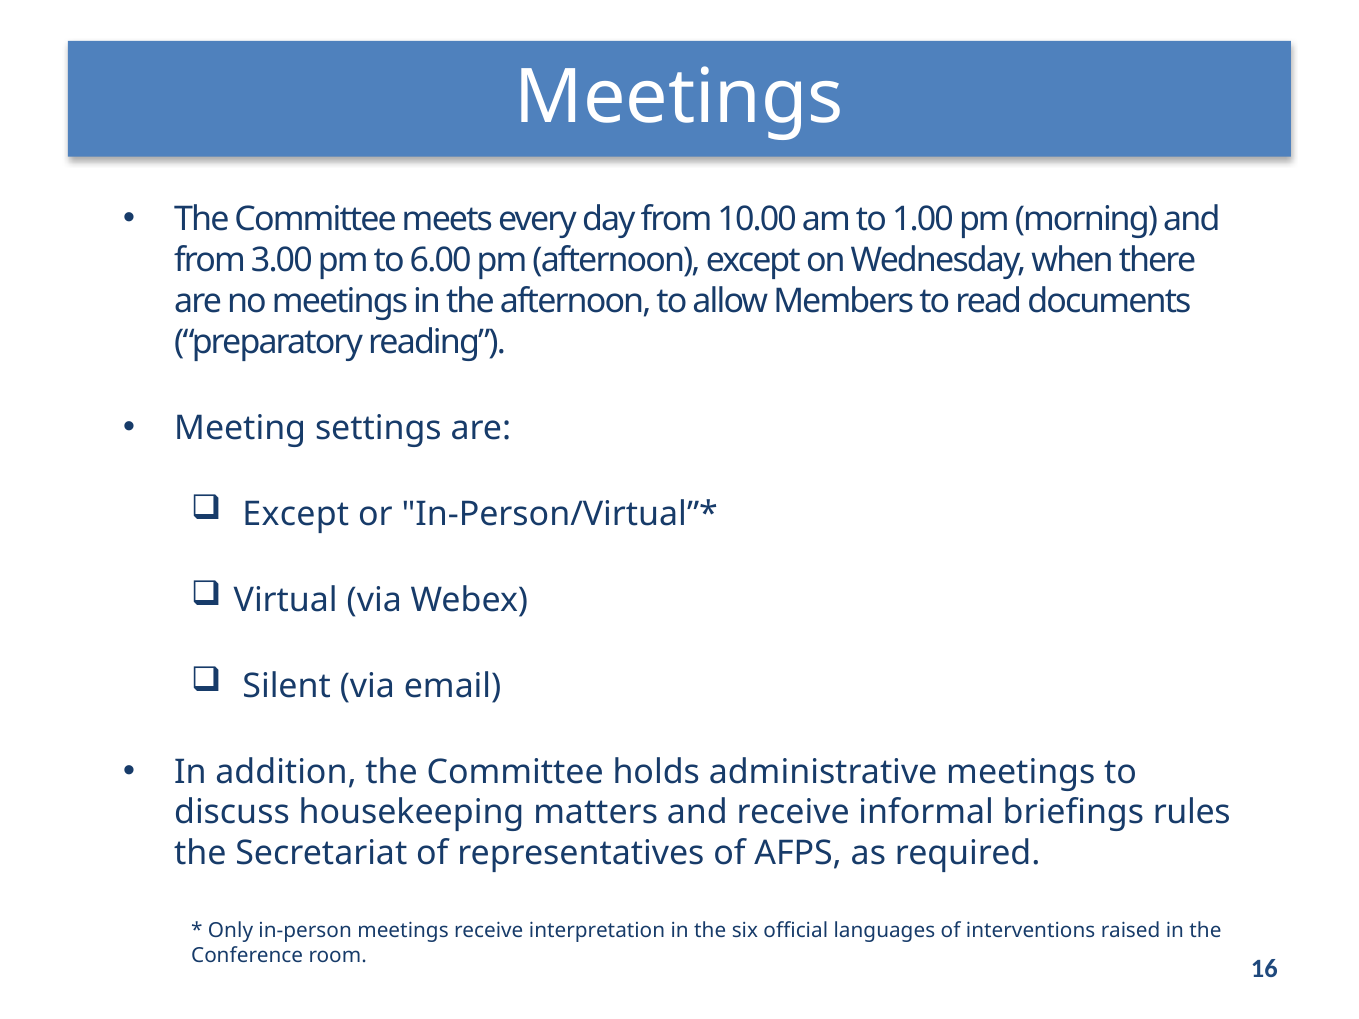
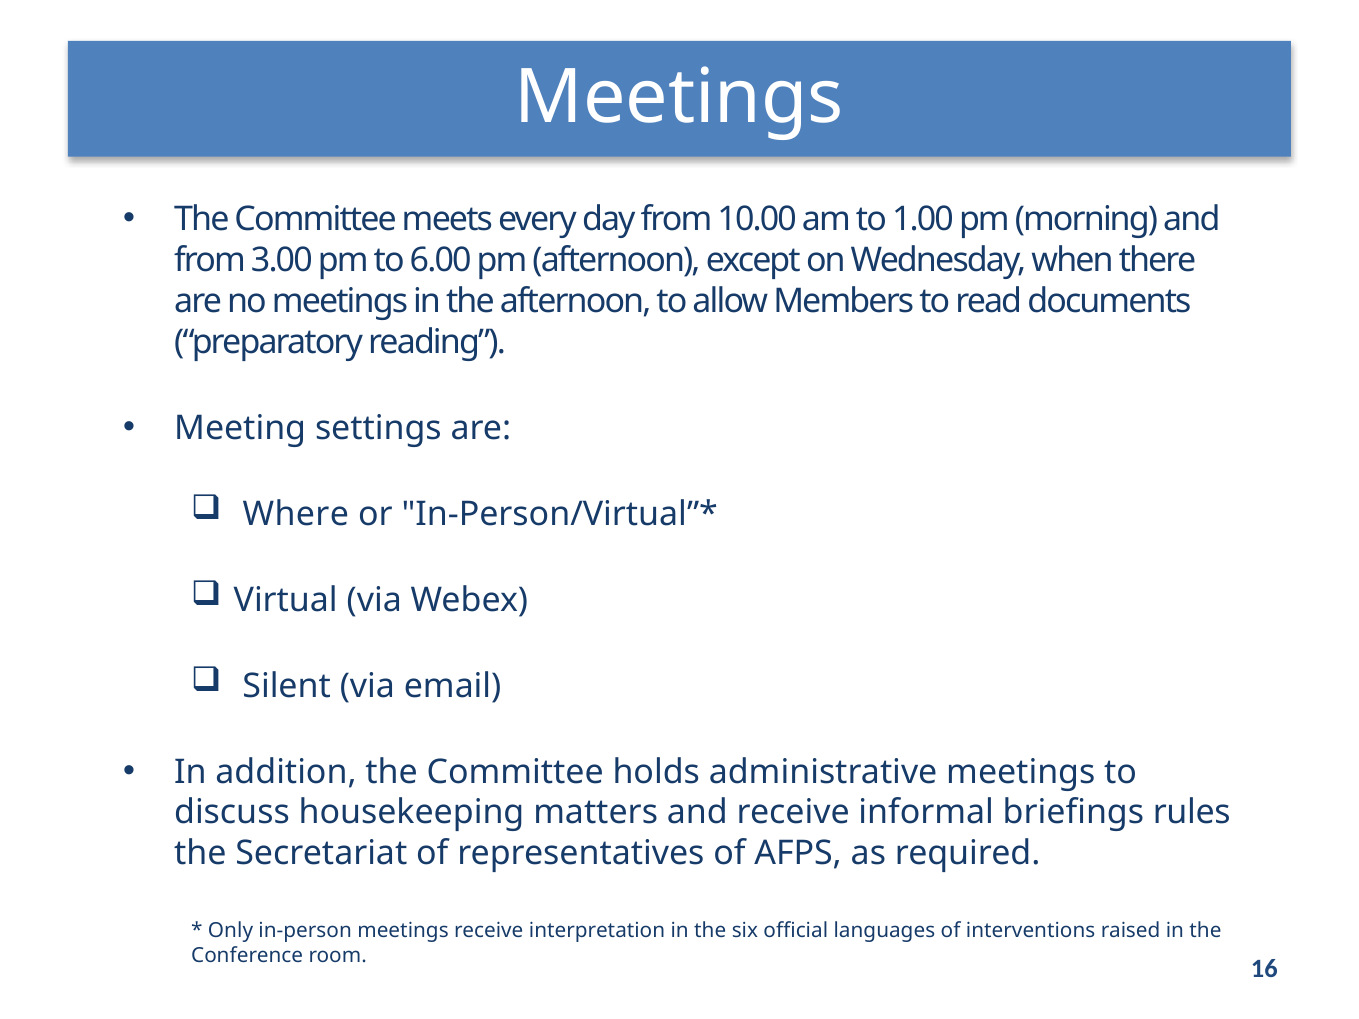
Except: Except -> Where (296, 514)
